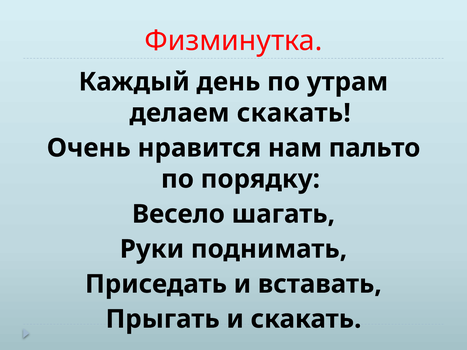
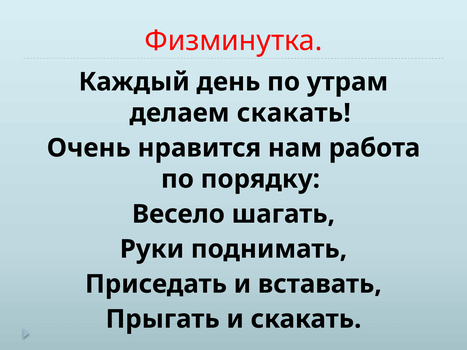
пальто: пальто -> работа (374, 148)
